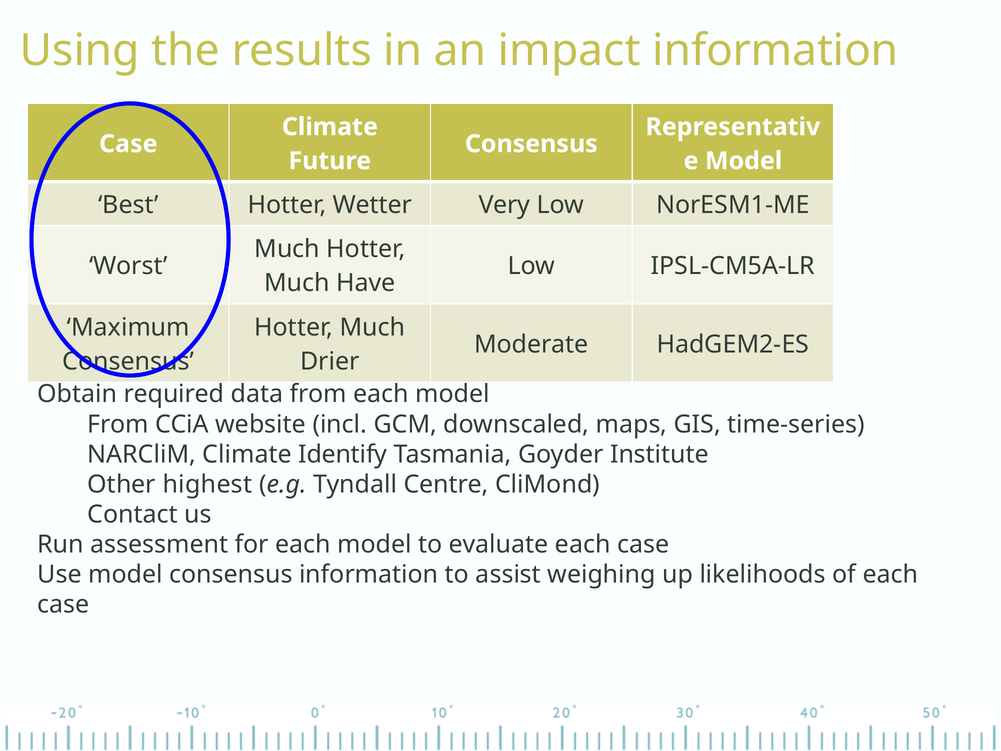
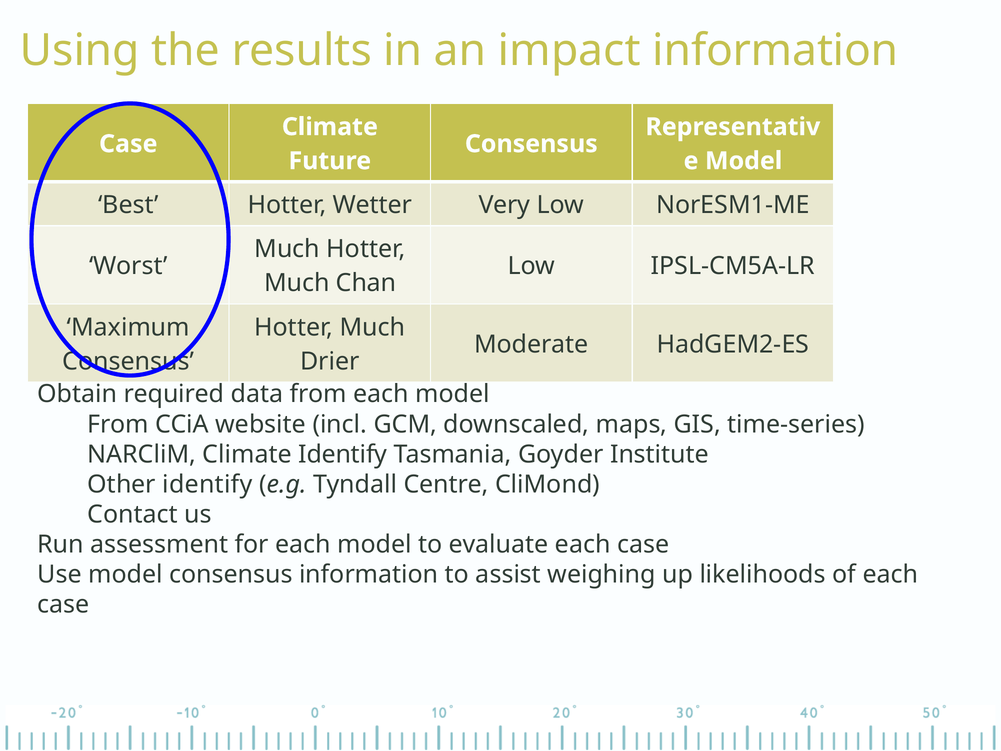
Have: Have -> Chan (366, 283)
Other highest: highest -> identify (207, 484)
